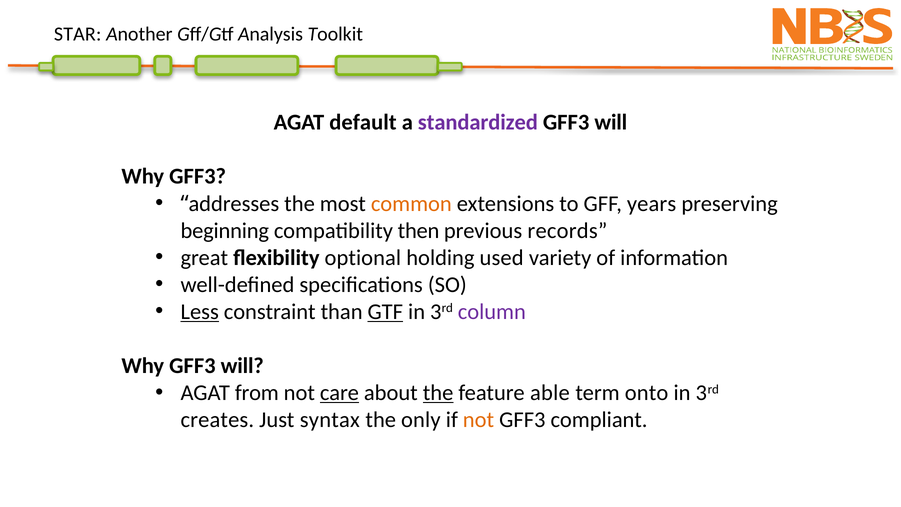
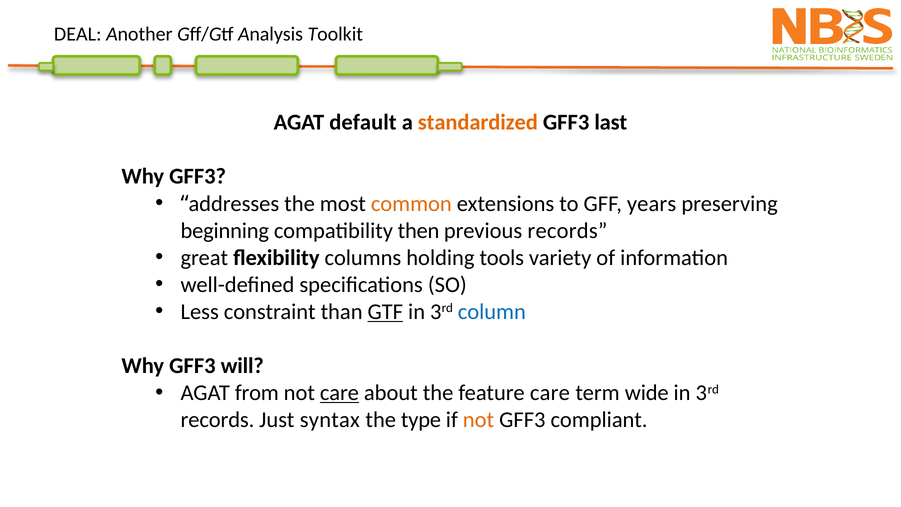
STAR: STAR -> DEAL (78, 34)
standardized colour: purple -> orange (478, 122)
will: will -> last (611, 122)
optional: optional -> columns (363, 258)
used: used -> tools (502, 258)
Less underline: present -> none (200, 312)
column colour: purple -> blue (492, 312)
the underline: present -> none (438, 393)
feature able: able -> care (550, 393)
onto: onto -> wide (647, 393)
creates: creates -> records (217, 420)
only: only -> type (421, 420)
